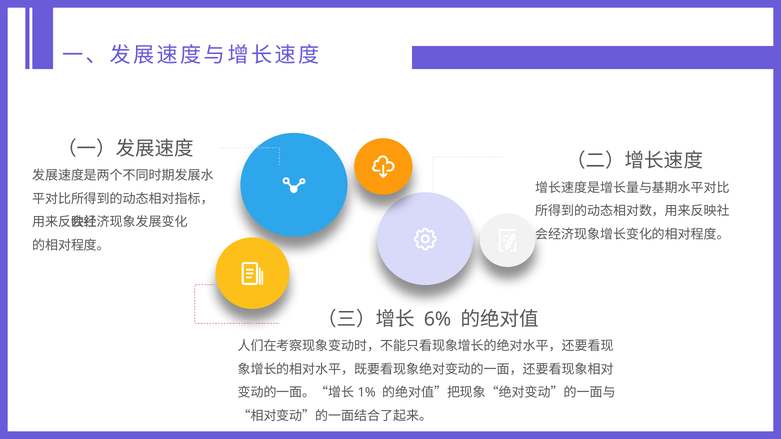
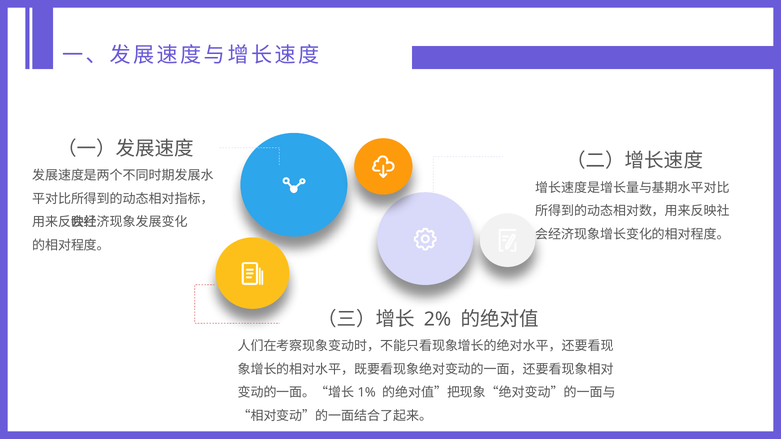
6%: 6% -> 2% (437, 319)
